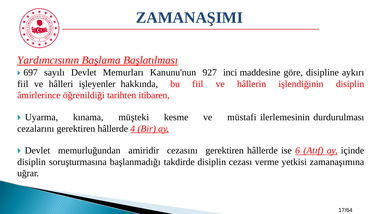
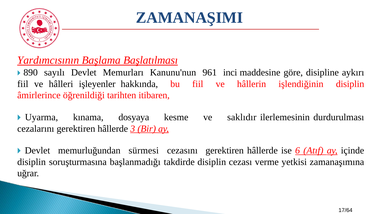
697: 697 -> 890 (31, 73)
927: 927 -> 961 (210, 73)
müşteki: müşteki -> dosyaya (134, 117)
müstafi: müstafi -> saklıdır (242, 117)
4: 4 -> 3 (133, 129)
amiridir: amiridir -> sürmesi (144, 151)
